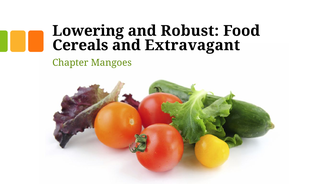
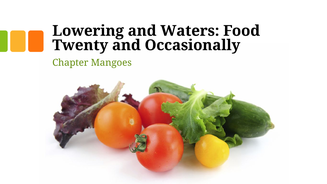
Robust: Robust -> Waters (190, 31)
Cereals: Cereals -> Twenty (80, 45)
Extravagant: Extravagant -> Occasionally (192, 45)
